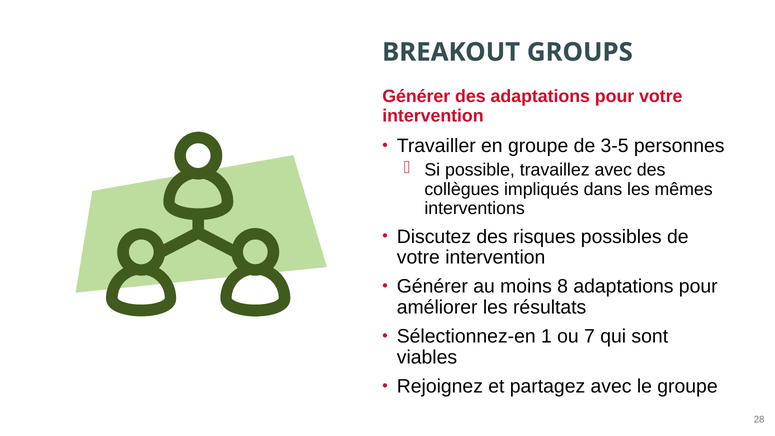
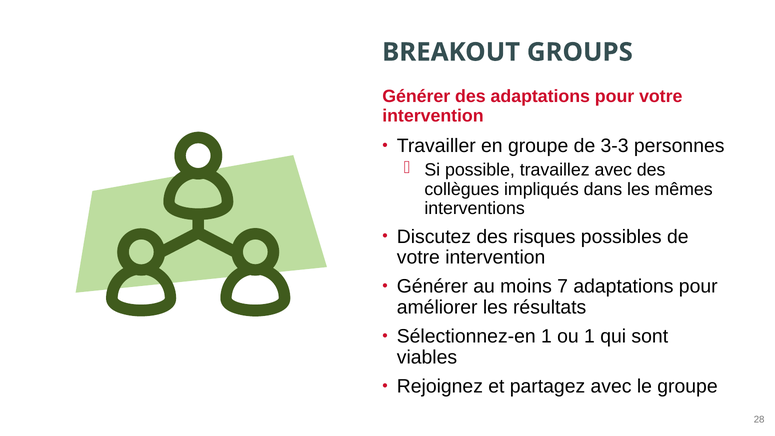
3-5: 3-5 -> 3-3 (615, 146)
8: 8 -> 7 (563, 286)
ou 7: 7 -> 1 (590, 336)
